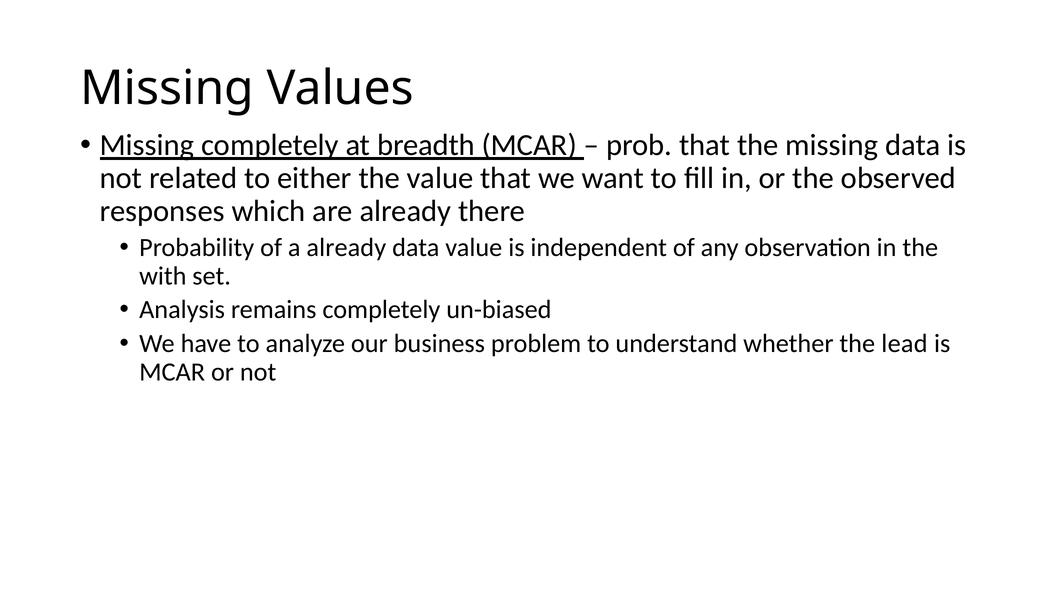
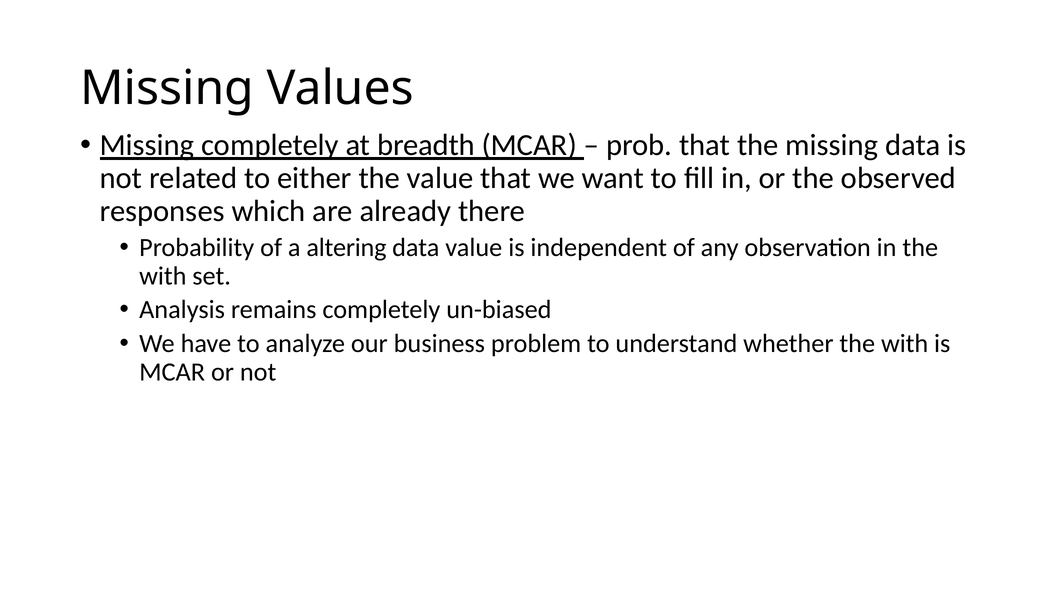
a already: already -> altering (346, 248)
whether the lead: lead -> with (905, 344)
